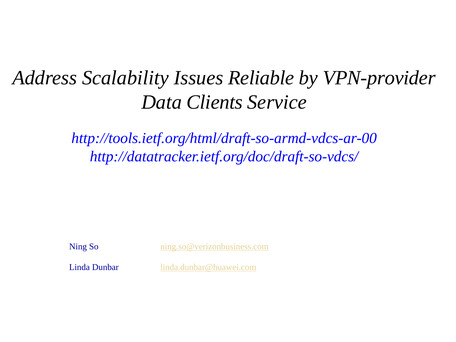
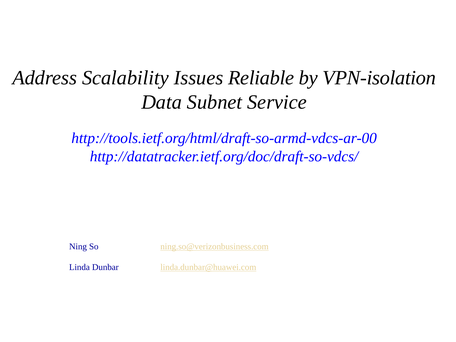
VPN-provider: VPN-provider -> VPN-isolation (379, 78)
Clients: Clients -> Subnet (215, 102)
